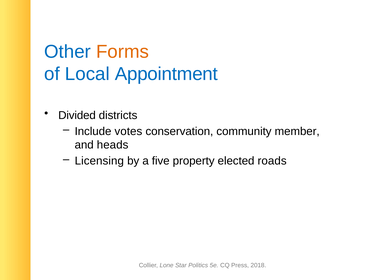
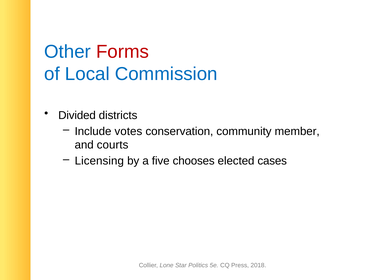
Forms colour: orange -> red (123, 52)
Appointment: Appointment -> Commission (166, 74)
heads: heads -> courts (113, 145)
property: property -> chooses (194, 161)
roads: roads -> cases (272, 161)
